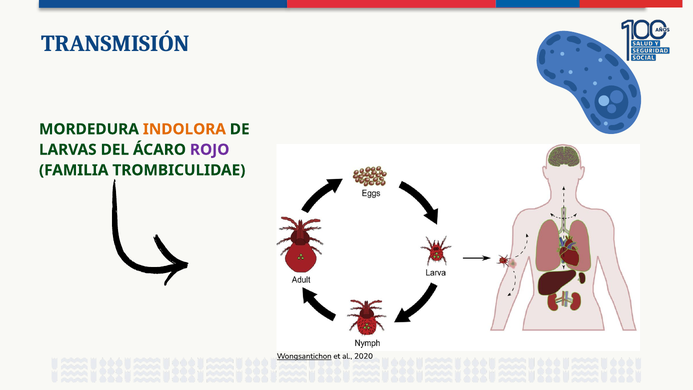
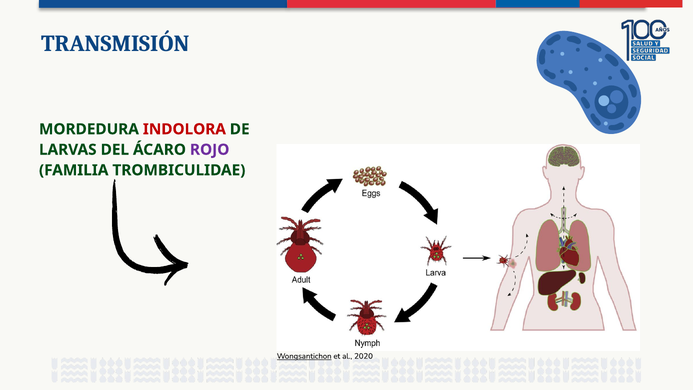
INDOLORA colour: orange -> red (184, 129)
